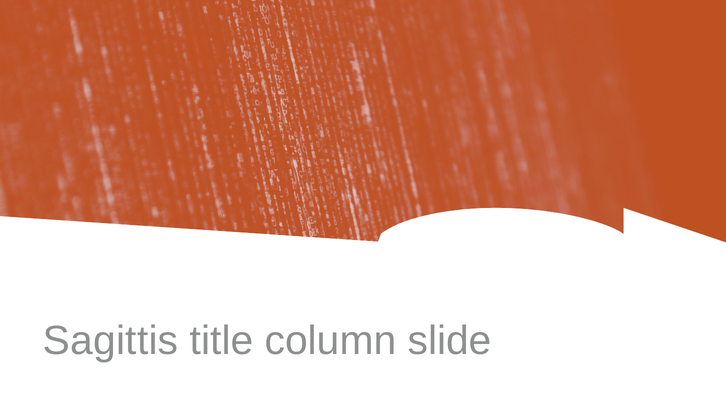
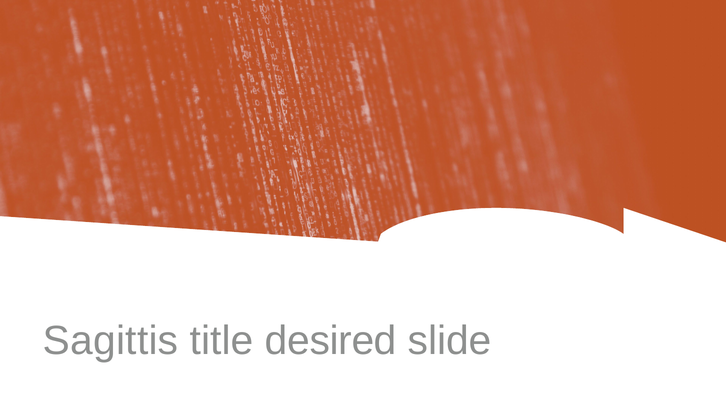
column: column -> desired (331, 341)
